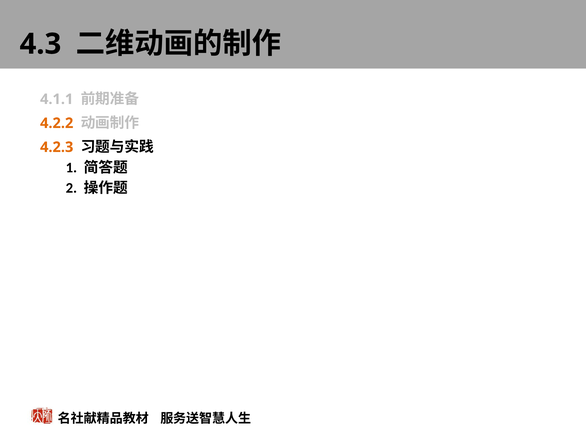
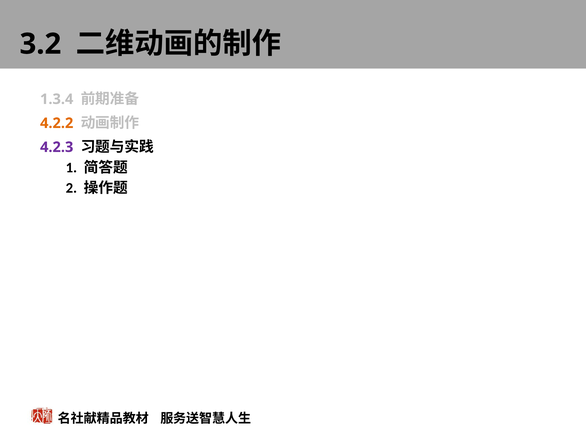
4.3: 4.3 -> 3.2 (40, 44)
4.1.1: 4.1.1 -> 1.3.4 (57, 99)
4.2.3 colour: orange -> purple (57, 147)
